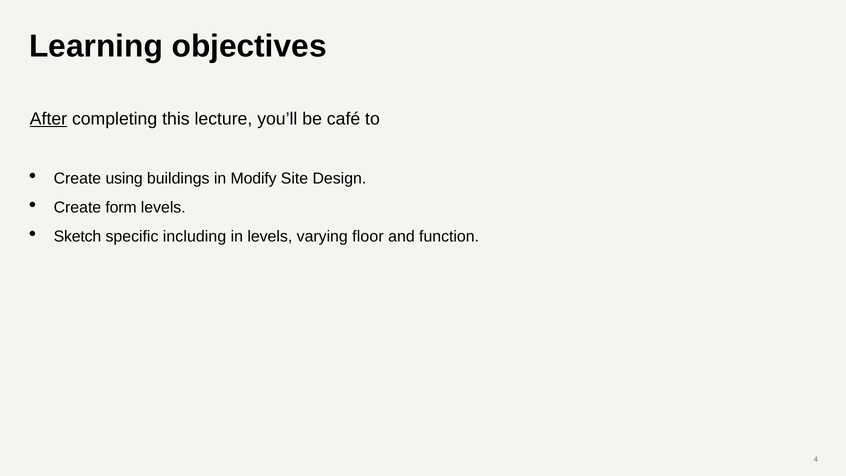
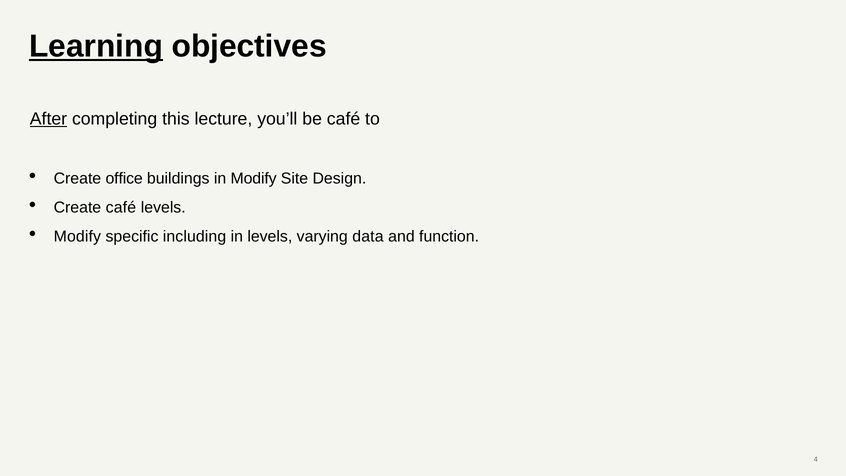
Learning underline: none -> present (96, 46)
using: using -> office (124, 179)
Create form: form -> café (121, 208)
Sketch: Sketch -> Modify (77, 236)
floor: floor -> data (368, 236)
